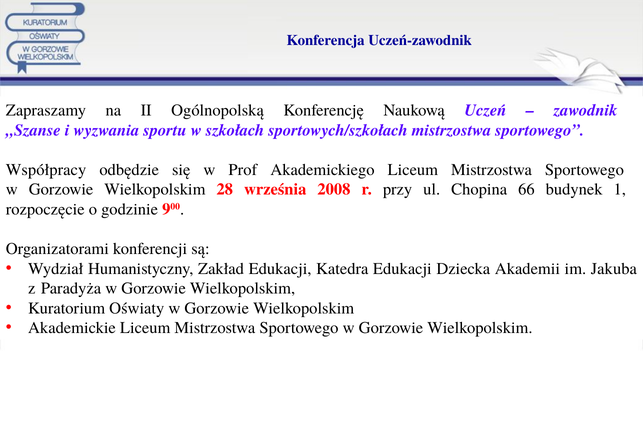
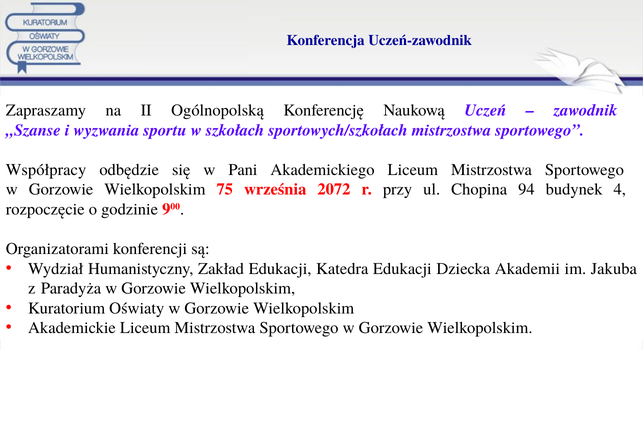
Prof: Prof -> Pani (243, 170)
28: 28 -> 75 (225, 189)
2008: 2008 -> 2072 (334, 189)
66: 66 -> 94 (526, 189)
1: 1 -> 4 (620, 189)
